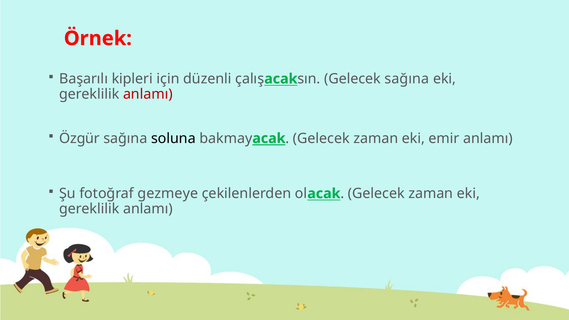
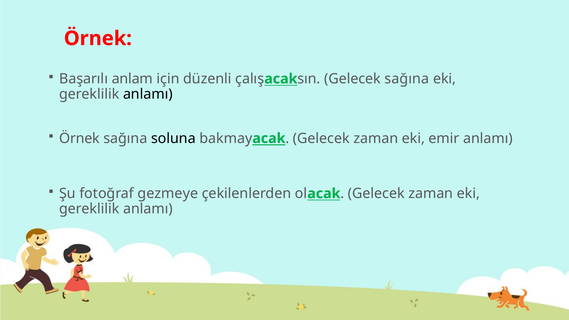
kipleri: kipleri -> anlam (132, 79)
anlamı colour: red -> black (148, 94)
Özgür: Özgür -> Örnek (80, 138)
